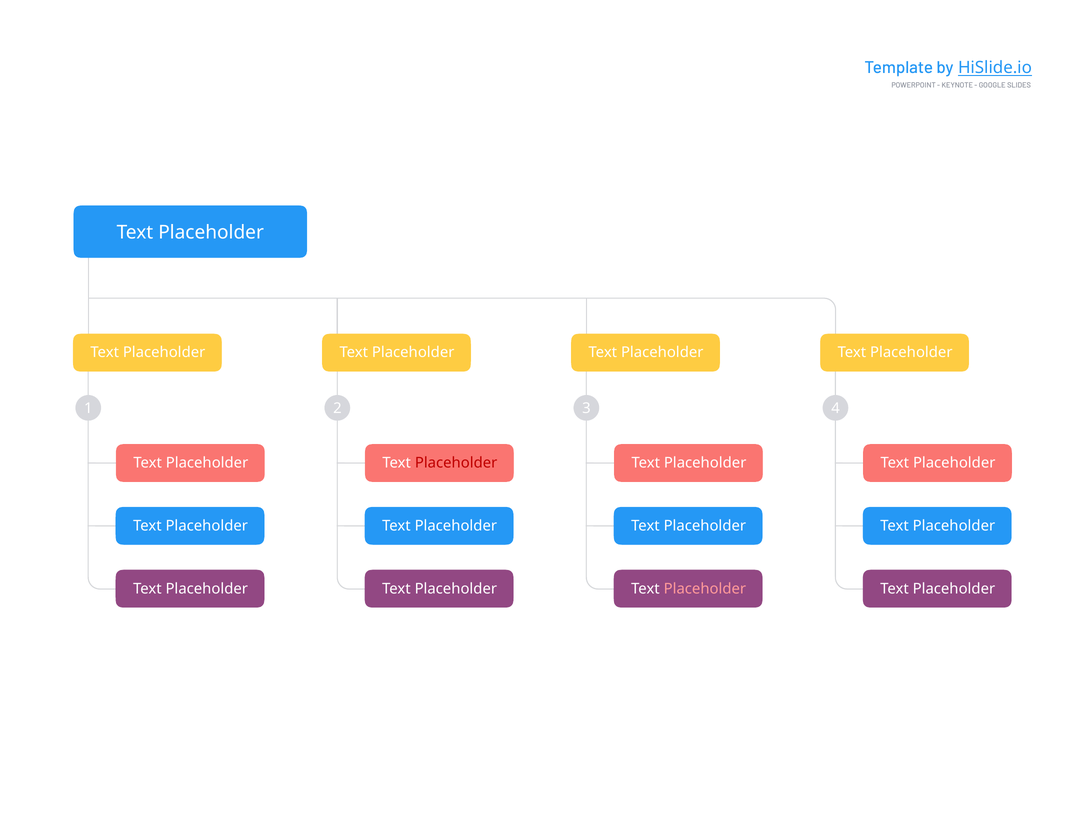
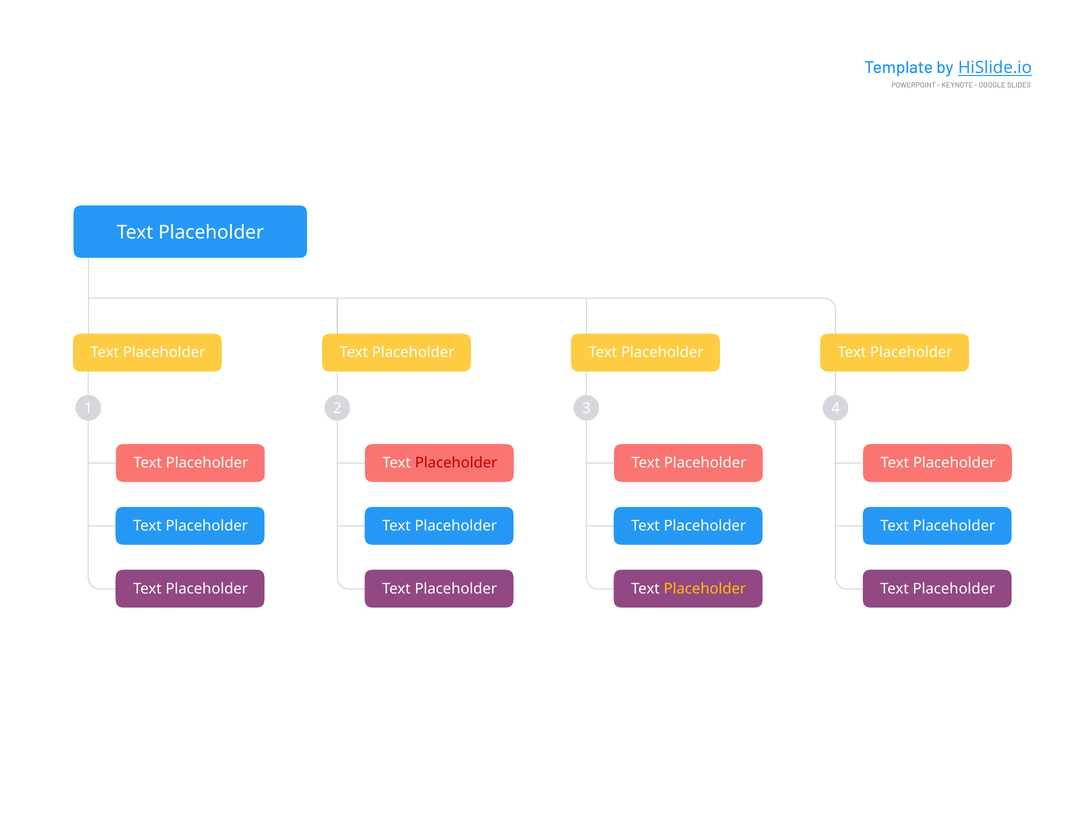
Placeholder colour: pink -> yellow (705, 589)
